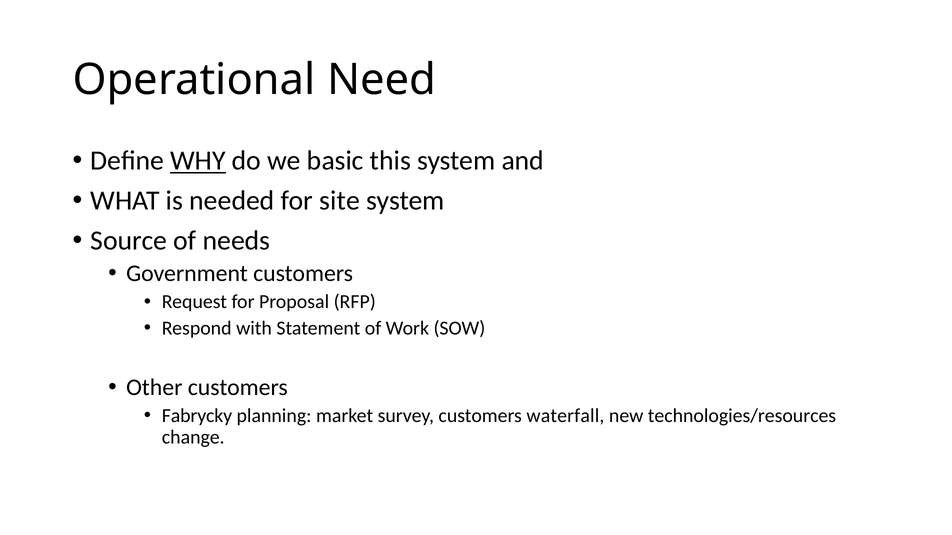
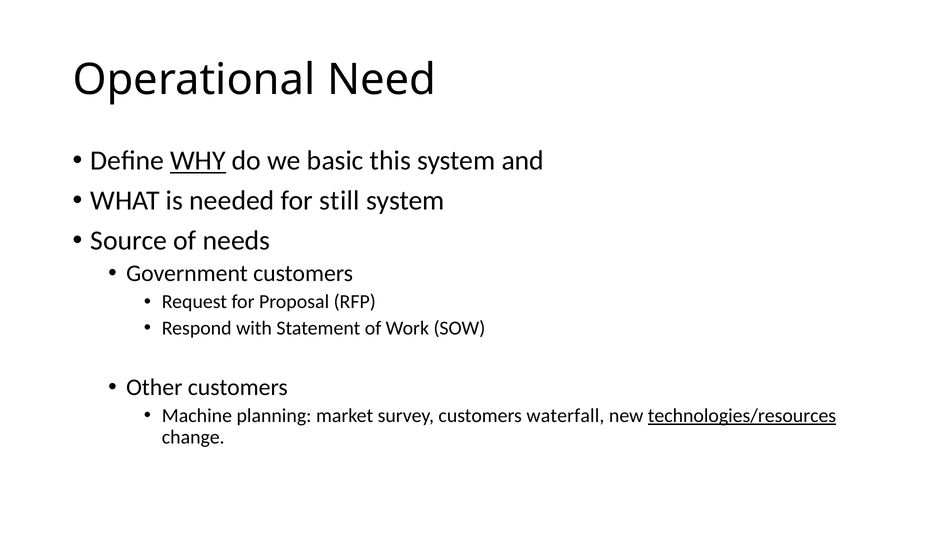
site: site -> still (340, 201)
Fabrycky: Fabrycky -> Machine (197, 416)
technologies/resources underline: none -> present (742, 416)
